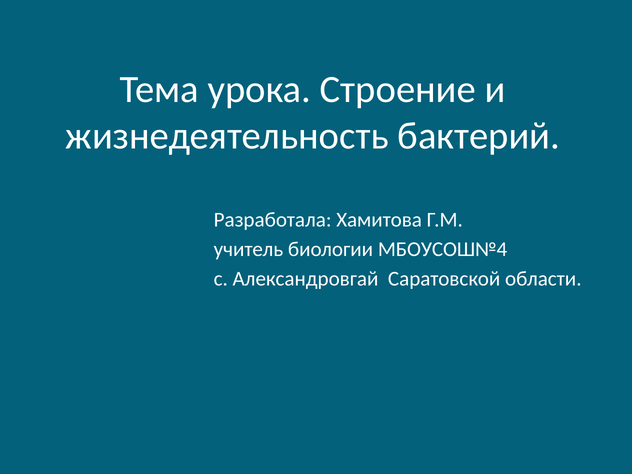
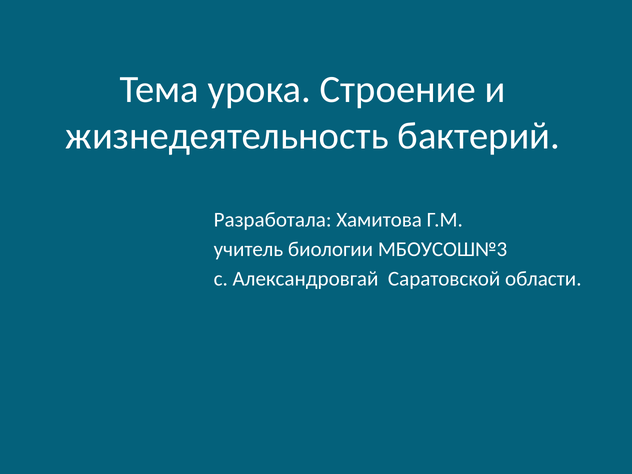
МБОУСОШ№4: МБОУСОШ№4 -> МБОУСОШ№3 (443, 249)
